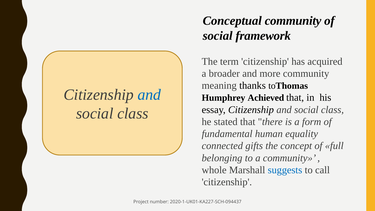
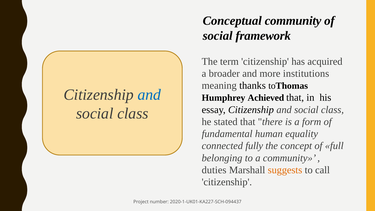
more community: community -> institutions (306, 73)
gifts: gifts -> fully (254, 146)
whole: whole -> duties (214, 170)
suggests colour: blue -> orange (285, 170)
